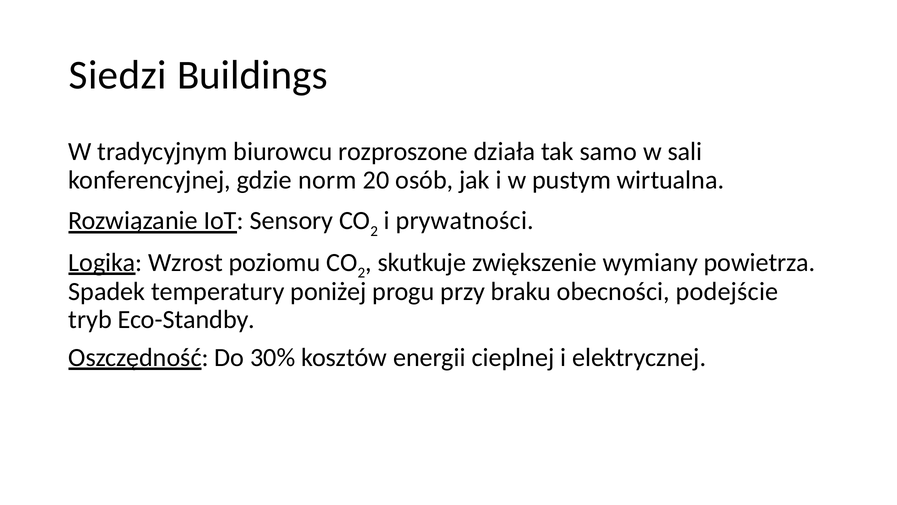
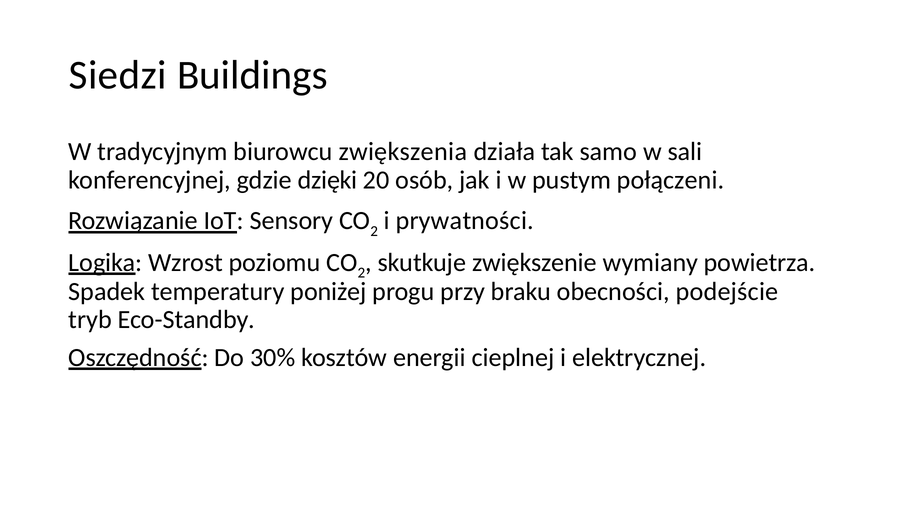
rozproszone: rozproszone -> zwiększenia (403, 152)
norm: norm -> dzięki (328, 180)
wirtualna: wirtualna -> połączeni (670, 180)
